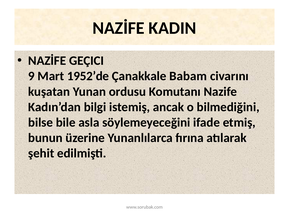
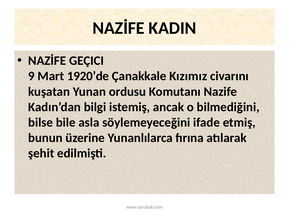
1952’de: 1952’de -> 1920’de (88, 76)
Babam: Babam -> Kızımız (188, 76)
